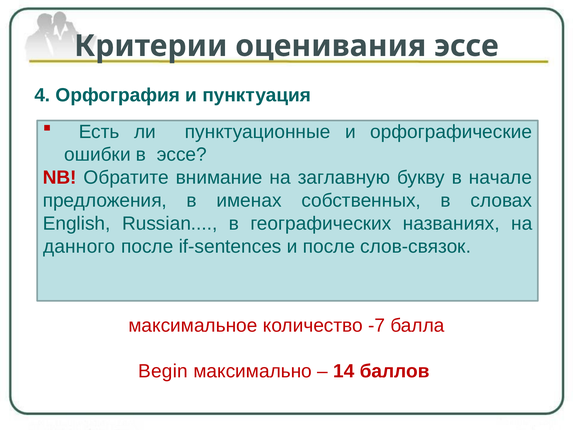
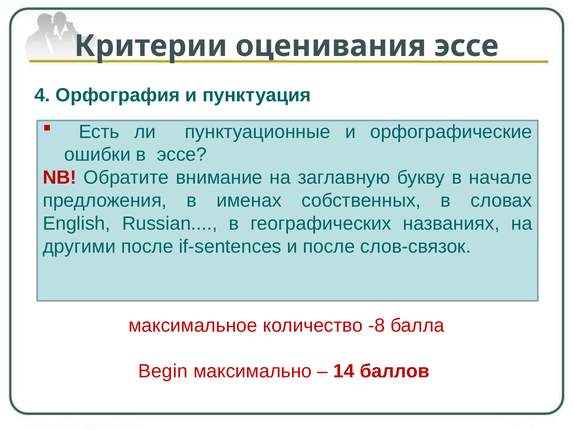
данного: данного -> другими (79, 246)
-7: -7 -> -8 (377, 325)
